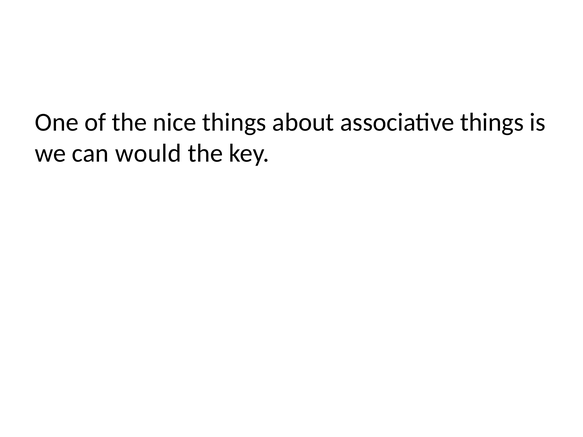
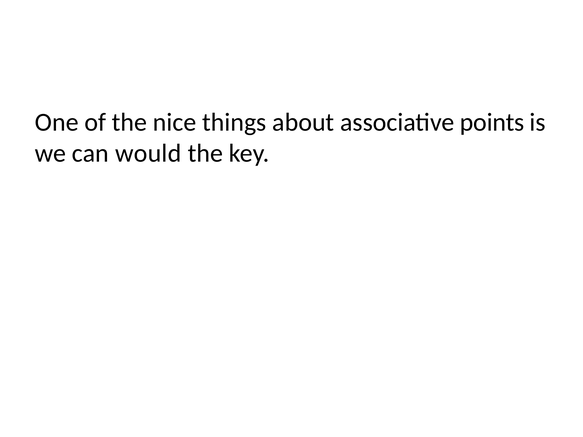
associative things: things -> points (492, 122)
